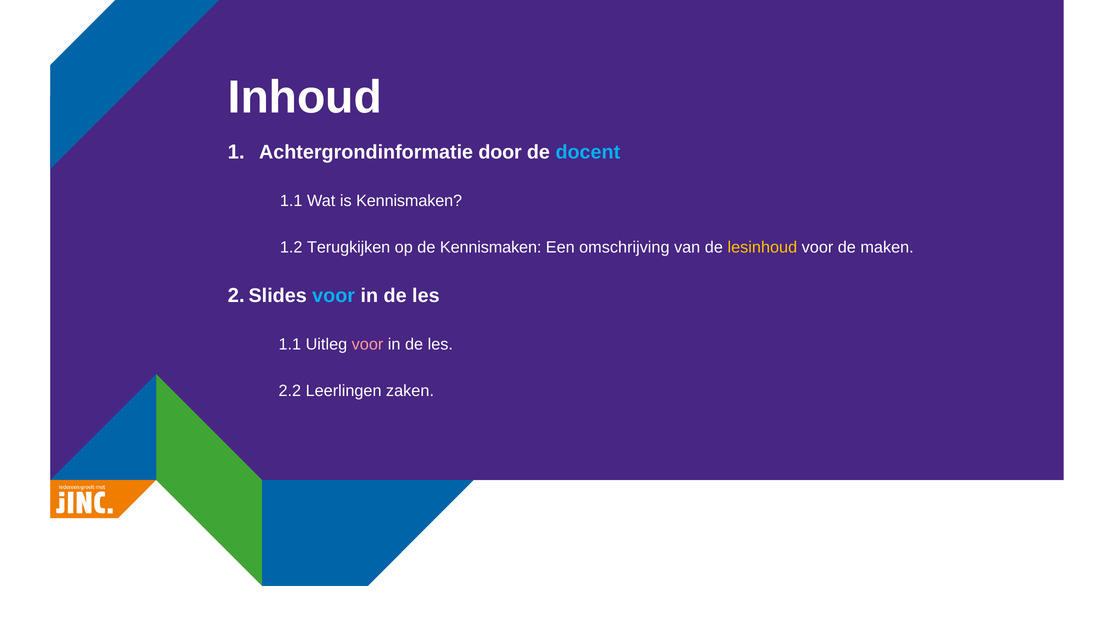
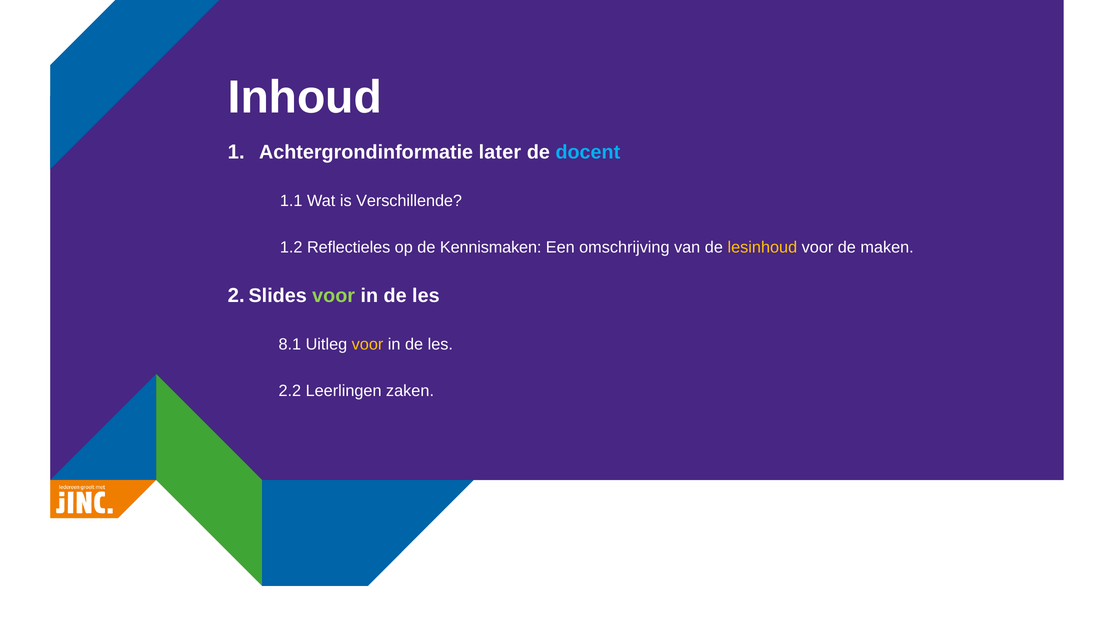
door: door -> later (500, 152)
is Kennismaken: Kennismaken -> Verschillende (409, 201)
Terugkijken: Terugkijken -> Reflectieles (349, 247)
voor colour: light blue -> light green (334, 296)
1.1: 1.1 -> 8.1 (290, 344)
voor colour: pink -> yellow (368, 344)
